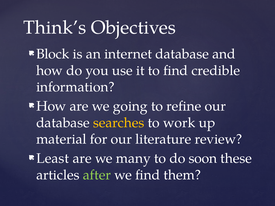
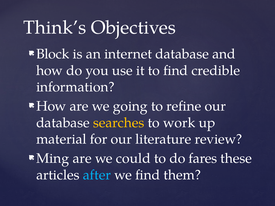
Least: Least -> Ming (53, 159)
many: many -> could (133, 159)
soon: soon -> fares (203, 159)
after colour: light green -> light blue (97, 175)
